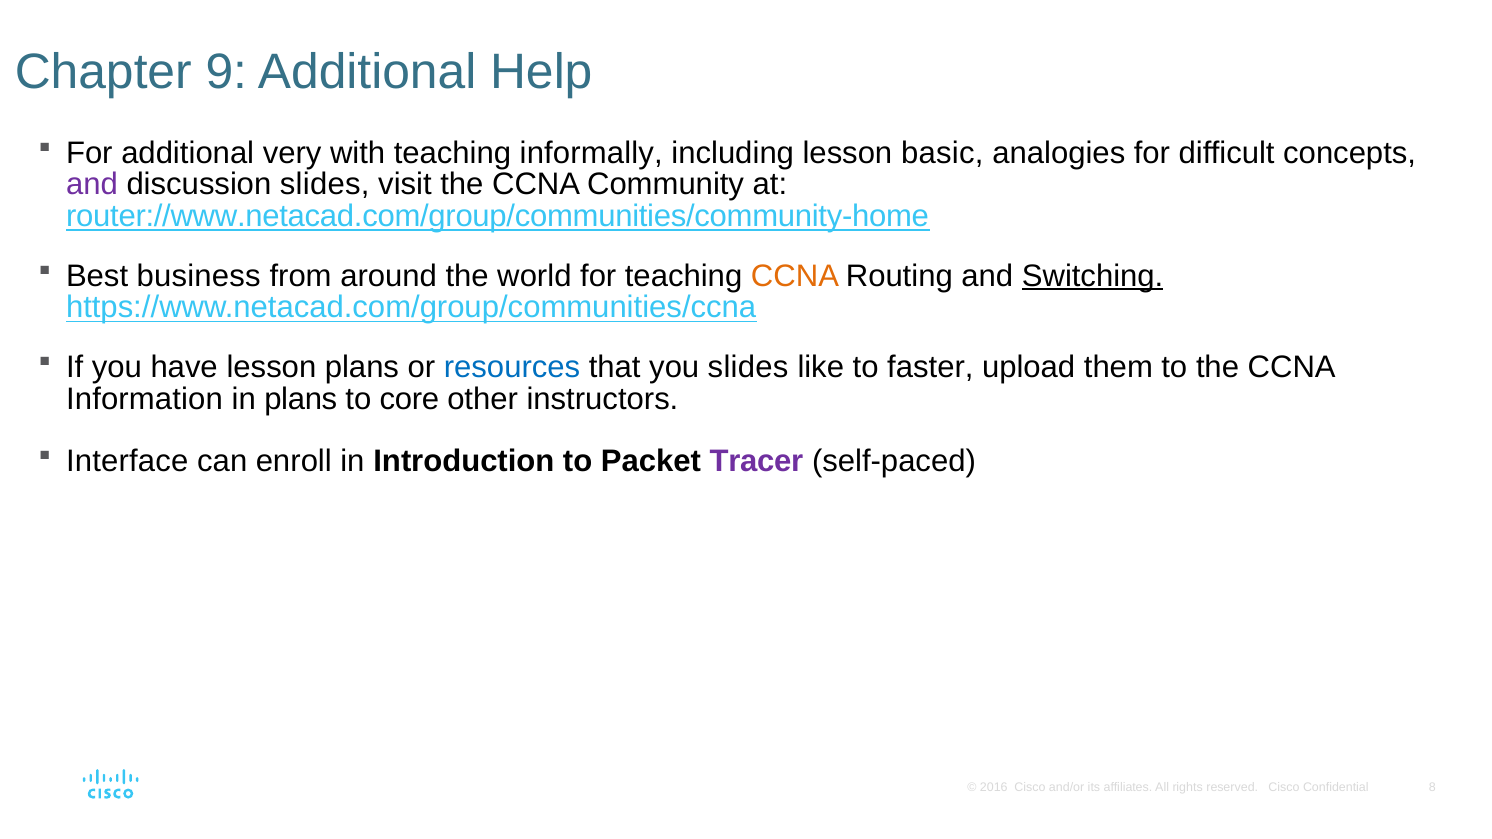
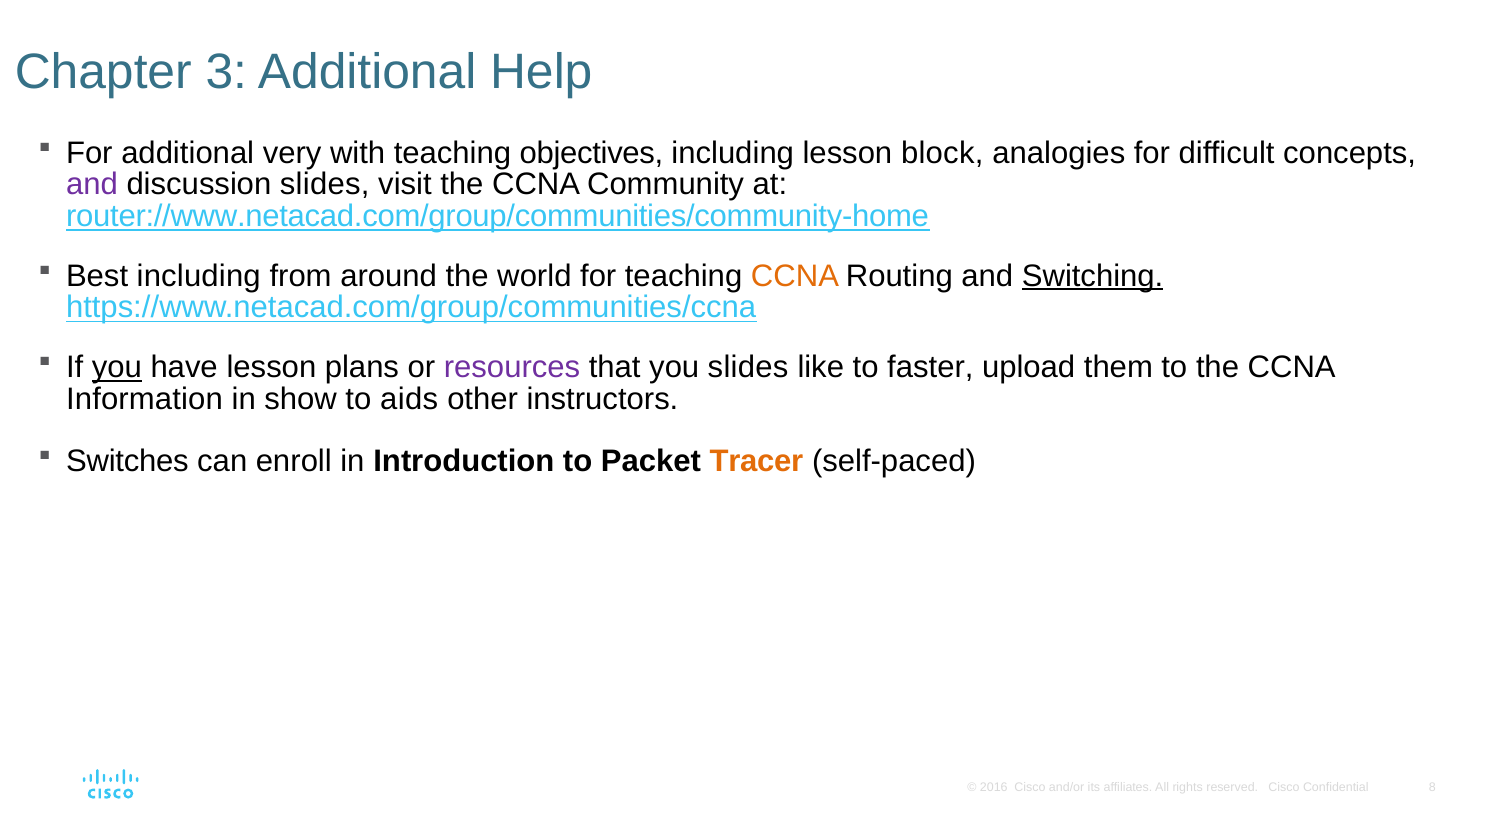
9: 9 -> 3 (226, 72)
informally: informally -> objectives (591, 153)
basic: basic -> block (942, 153)
Best business: business -> including (199, 276)
you underline: none -> present (117, 368)
resources colour: blue -> purple (512, 368)
in plans: plans -> show (301, 399)
core: core -> aids (409, 399)
Interface: Interface -> Switches (127, 462)
Tracer colour: purple -> orange (756, 462)
